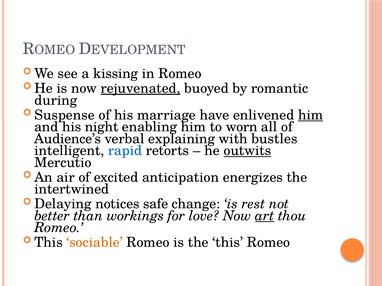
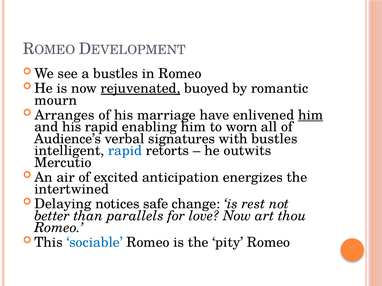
a kissing: kissing -> bustles (116, 74)
during: during -> mourn (56, 100)
Suspense: Suspense -> Arranges (65, 115)
his night: night -> rapid (102, 127)
explaining: explaining -> signatures (182, 139)
outwits underline: present -> none (247, 151)
workings: workings -> parallels (135, 216)
art underline: present -> none (265, 216)
sociable colour: orange -> blue (95, 243)
the this: this -> pity (228, 243)
